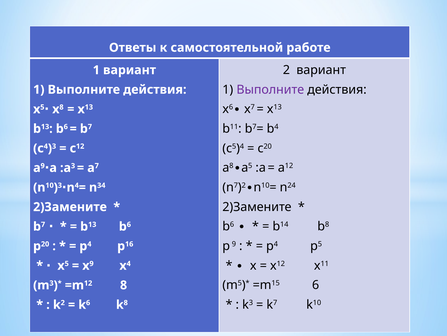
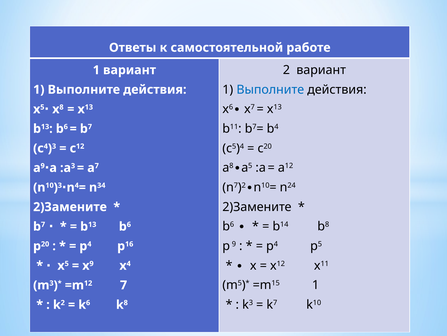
Выполните colour: purple -> blue (270, 89)
=m15 6: 6 -> 1 (316, 285)
=m12 8: 8 -> 7 (124, 285)
